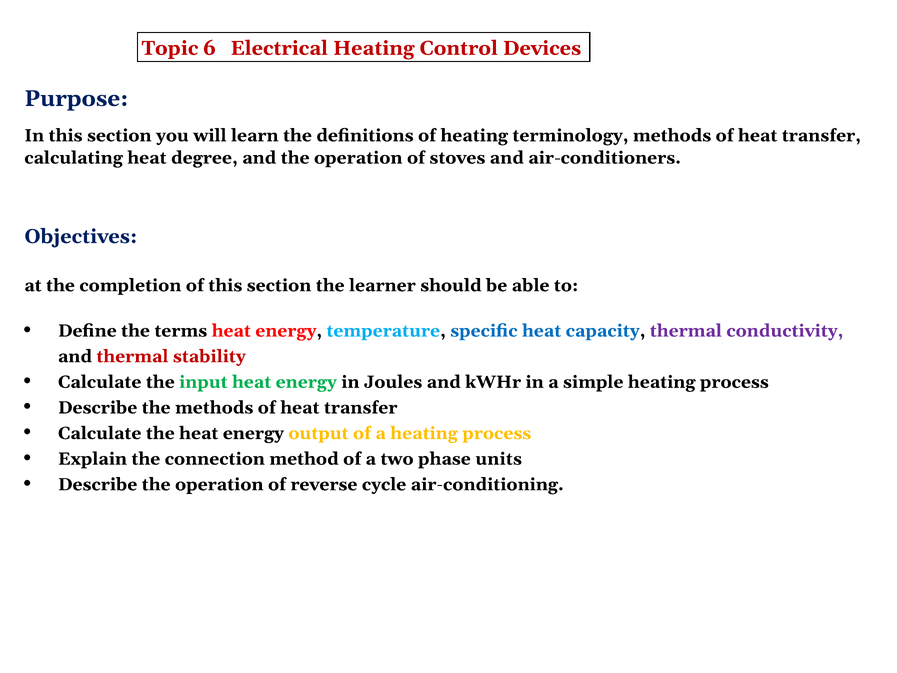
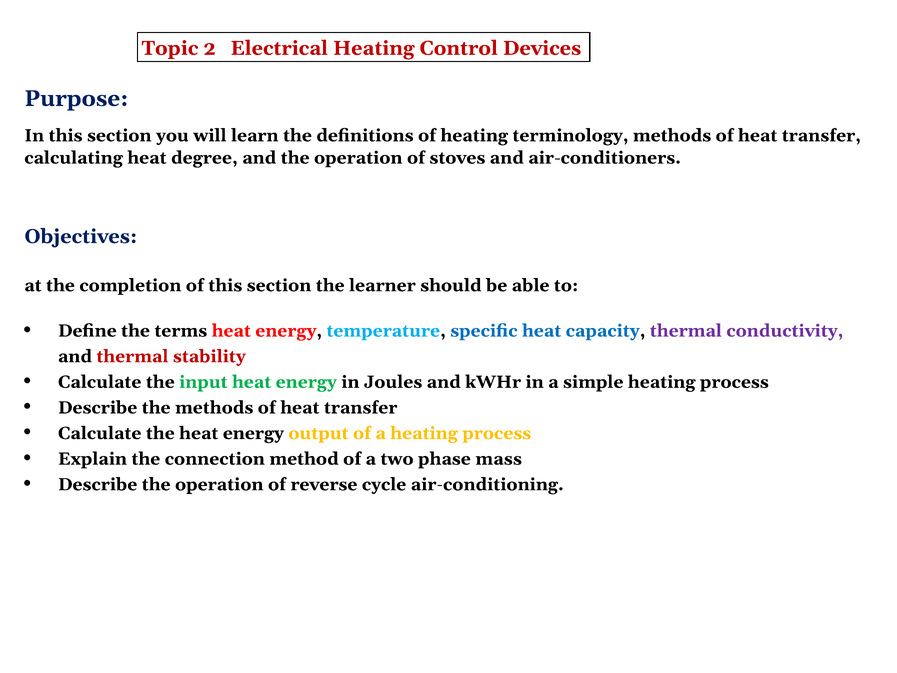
6: 6 -> 2 (209, 48)
units: units -> mass (499, 459)
